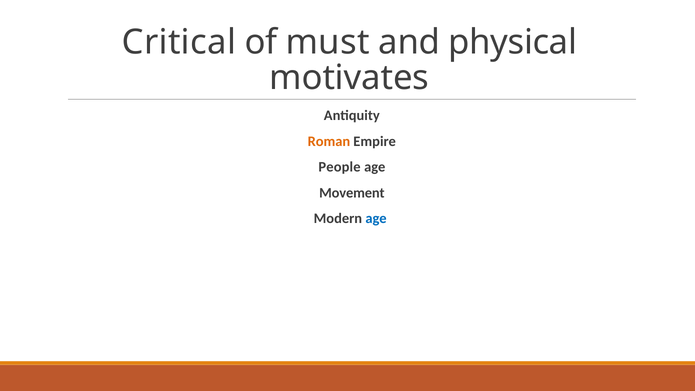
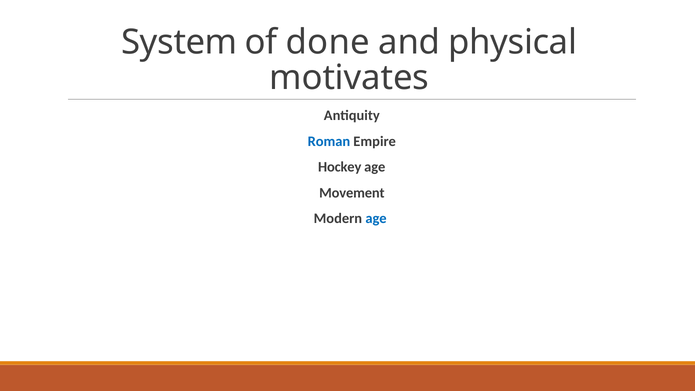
Critical: Critical -> System (179, 42)
must: must -> done (328, 42)
Roman colour: orange -> blue (329, 141)
People: People -> Hockey (340, 167)
